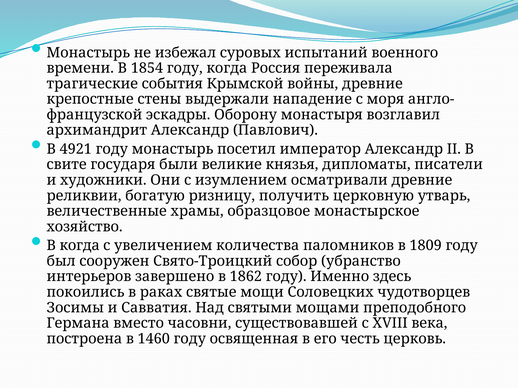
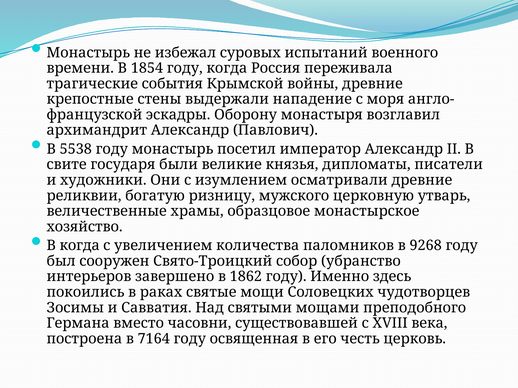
4921: 4921 -> 5538 (76, 149)
получить: получить -> мужского (294, 196)
1809: 1809 -> 9268 (426, 246)
1460: 1460 -> 7164 (154, 339)
